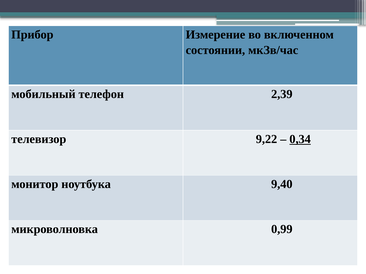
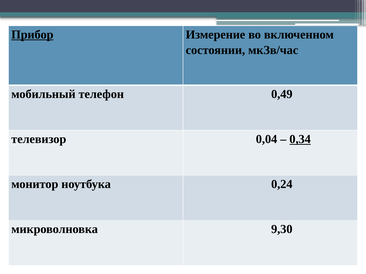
Прибор underline: none -> present (32, 35)
2,39: 2,39 -> 0,49 (282, 94)
9,22: 9,22 -> 0,04 (267, 139)
9,40: 9,40 -> 0,24 (282, 185)
0,99: 0,99 -> 9,30 (282, 230)
